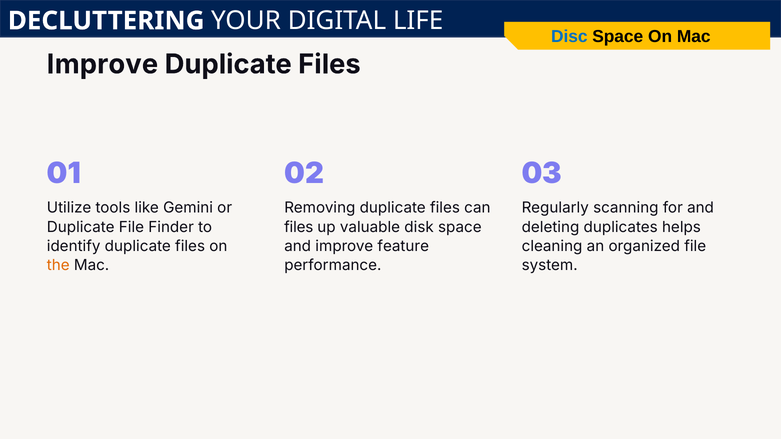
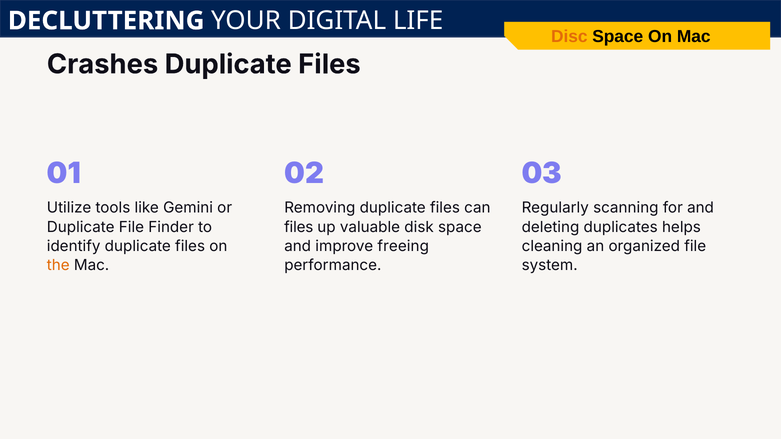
Disc colour: blue -> orange (569, 37)
Improve: Improve -> Crashes (103, 64)
feature: feature -> freeing (403, 246)
